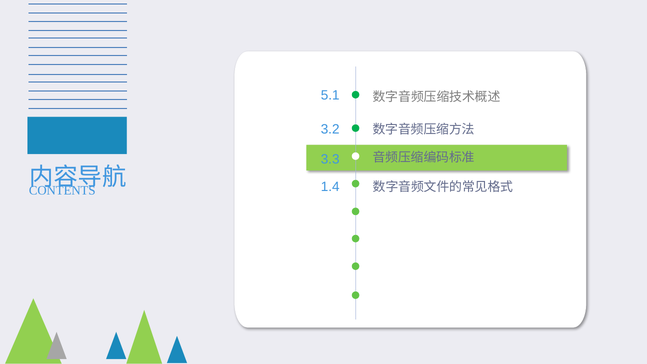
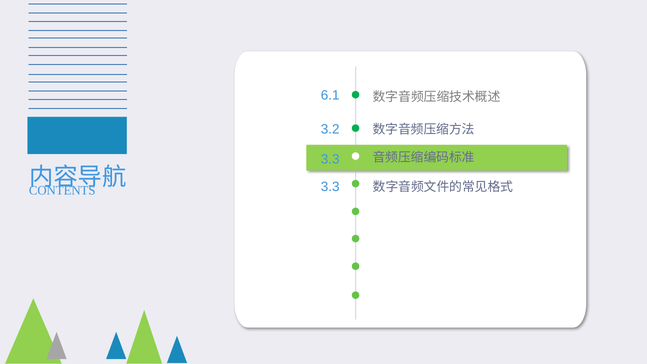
5.1: 5.1 -> 6.1 (330, 95)
1.4: 1.4 -> 3.3 (330, 187)
